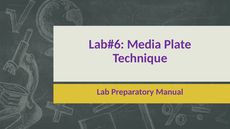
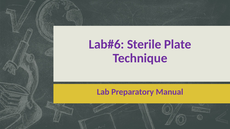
Media: Media -> Sterile (144, 44)
